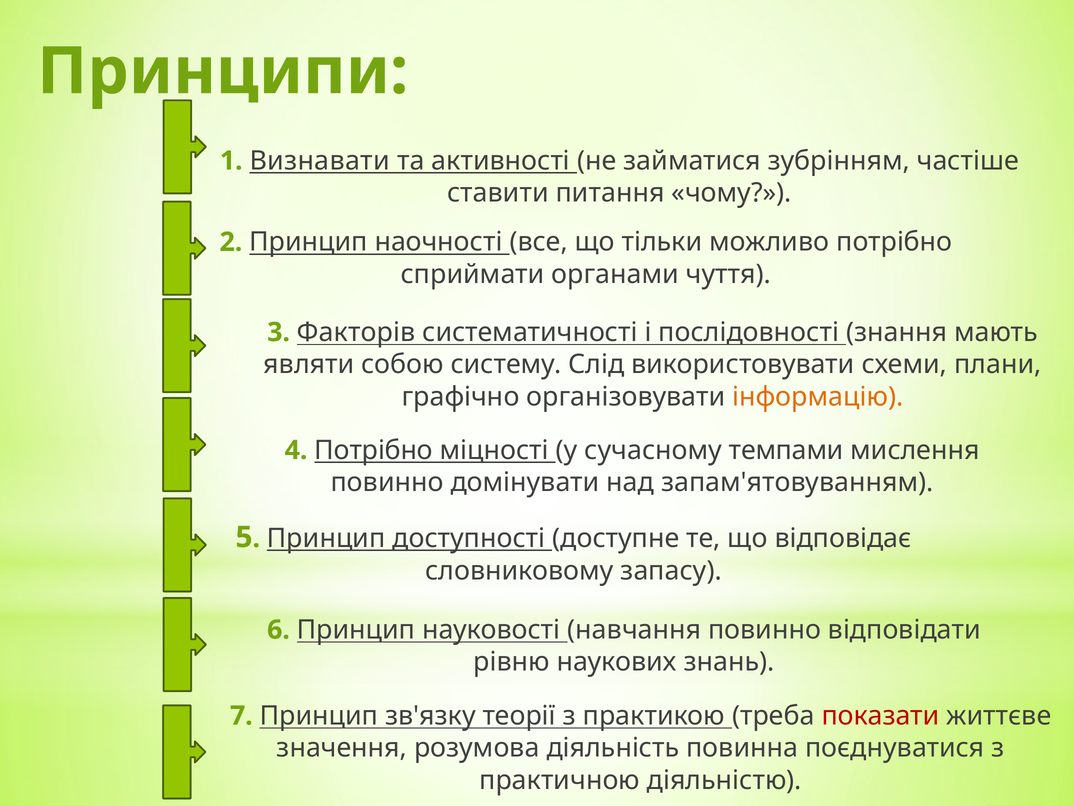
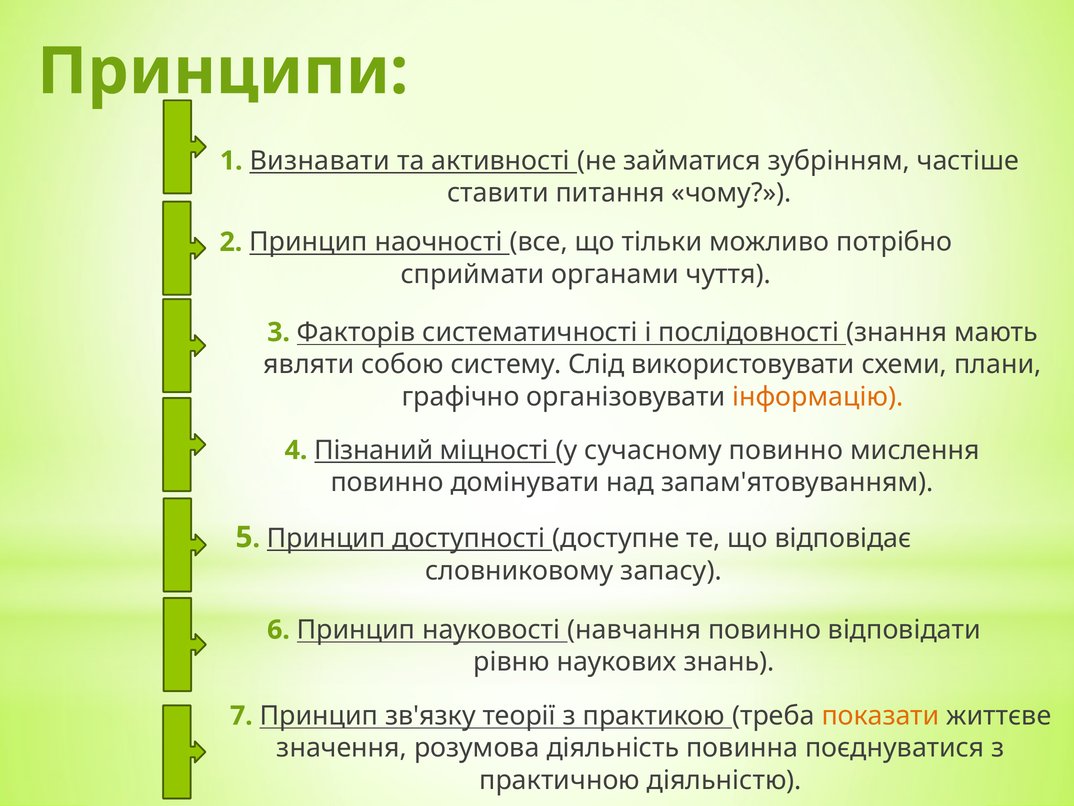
4 Потрібно: Потрібно -> Пізнаний (374, 450)
сучасному темпами: темпами -> повинно (786, 450)
показати colour: red -> orange (881, 715)
